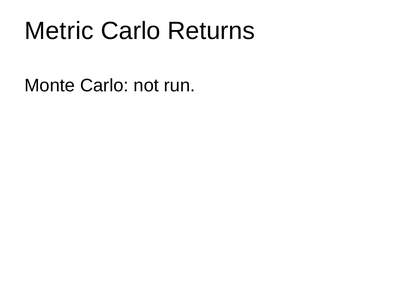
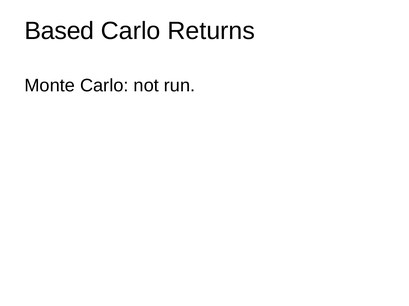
Metric: Metric -> Based (59, 31)
